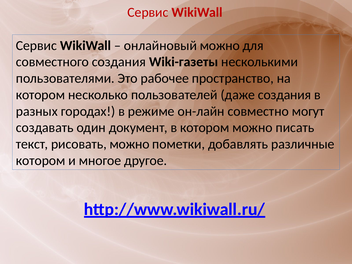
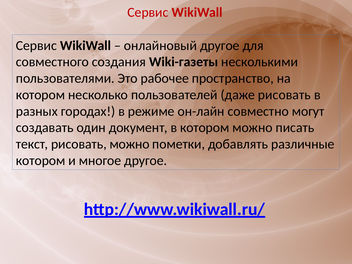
онлайновый можно: можно -> другое (220, 45)
даже создания: создания -> рисовать (284, 95)
